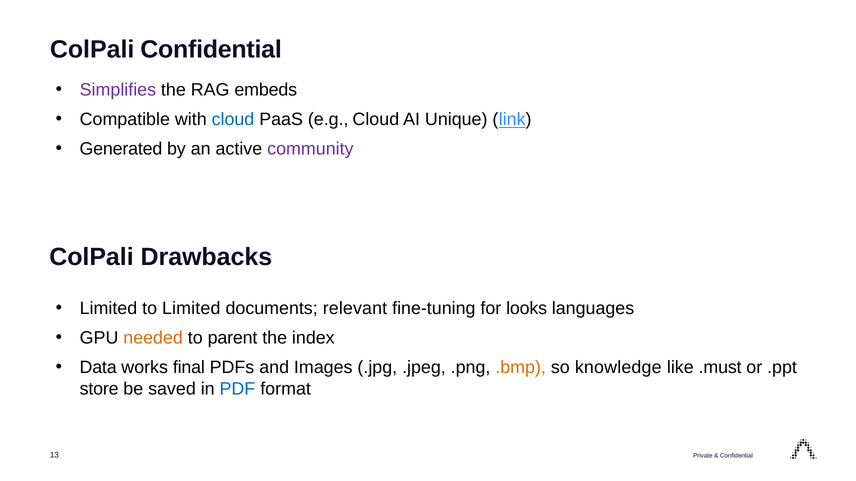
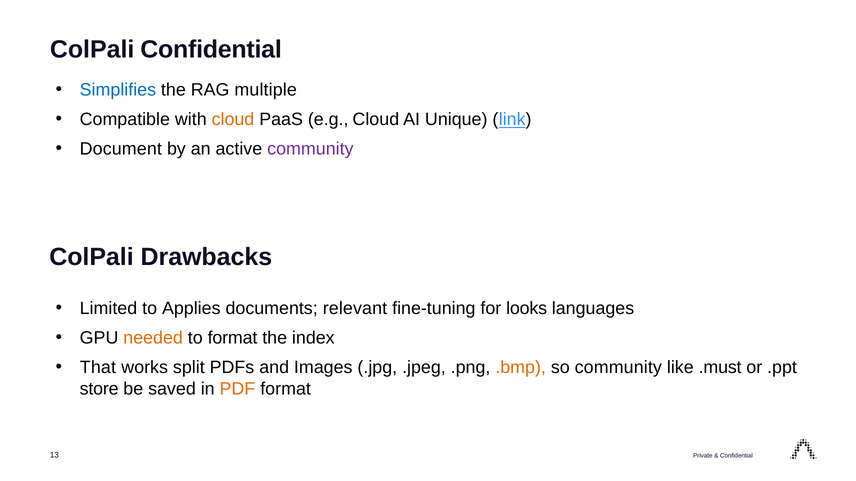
Simplifies colour: purple -> blue (118, 90)
embeds: embeds -> multiple (266, 90)
cloud colour: blue -> orange (233, 120)
Generated: Generated -> Document (121, 149)
to Limited: Limited -> Applies (191, 309)
to parent: parent -> format (233, 338)
Data: Data -> That (98, 368)
final: final -> split (189, 368)
so knowledge: knowledge -> community (618, 368)
PDF colour: blue -> orange (237, 389)
